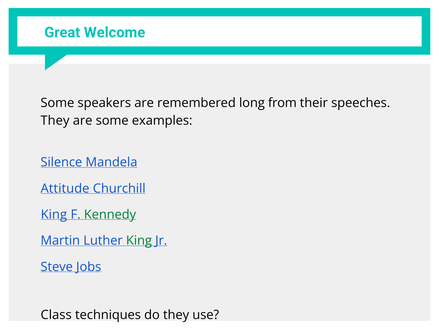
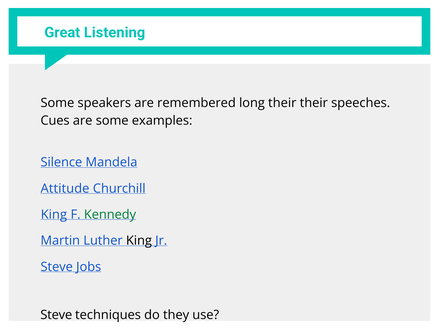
Welcome: Welcome -> Listening (115, 32)
long from: from -> their (282, 103)
They: They -> Cues (55, 121)
King colour: green -> black (139, 241)
Class: Class -> Steve (56, 315)
